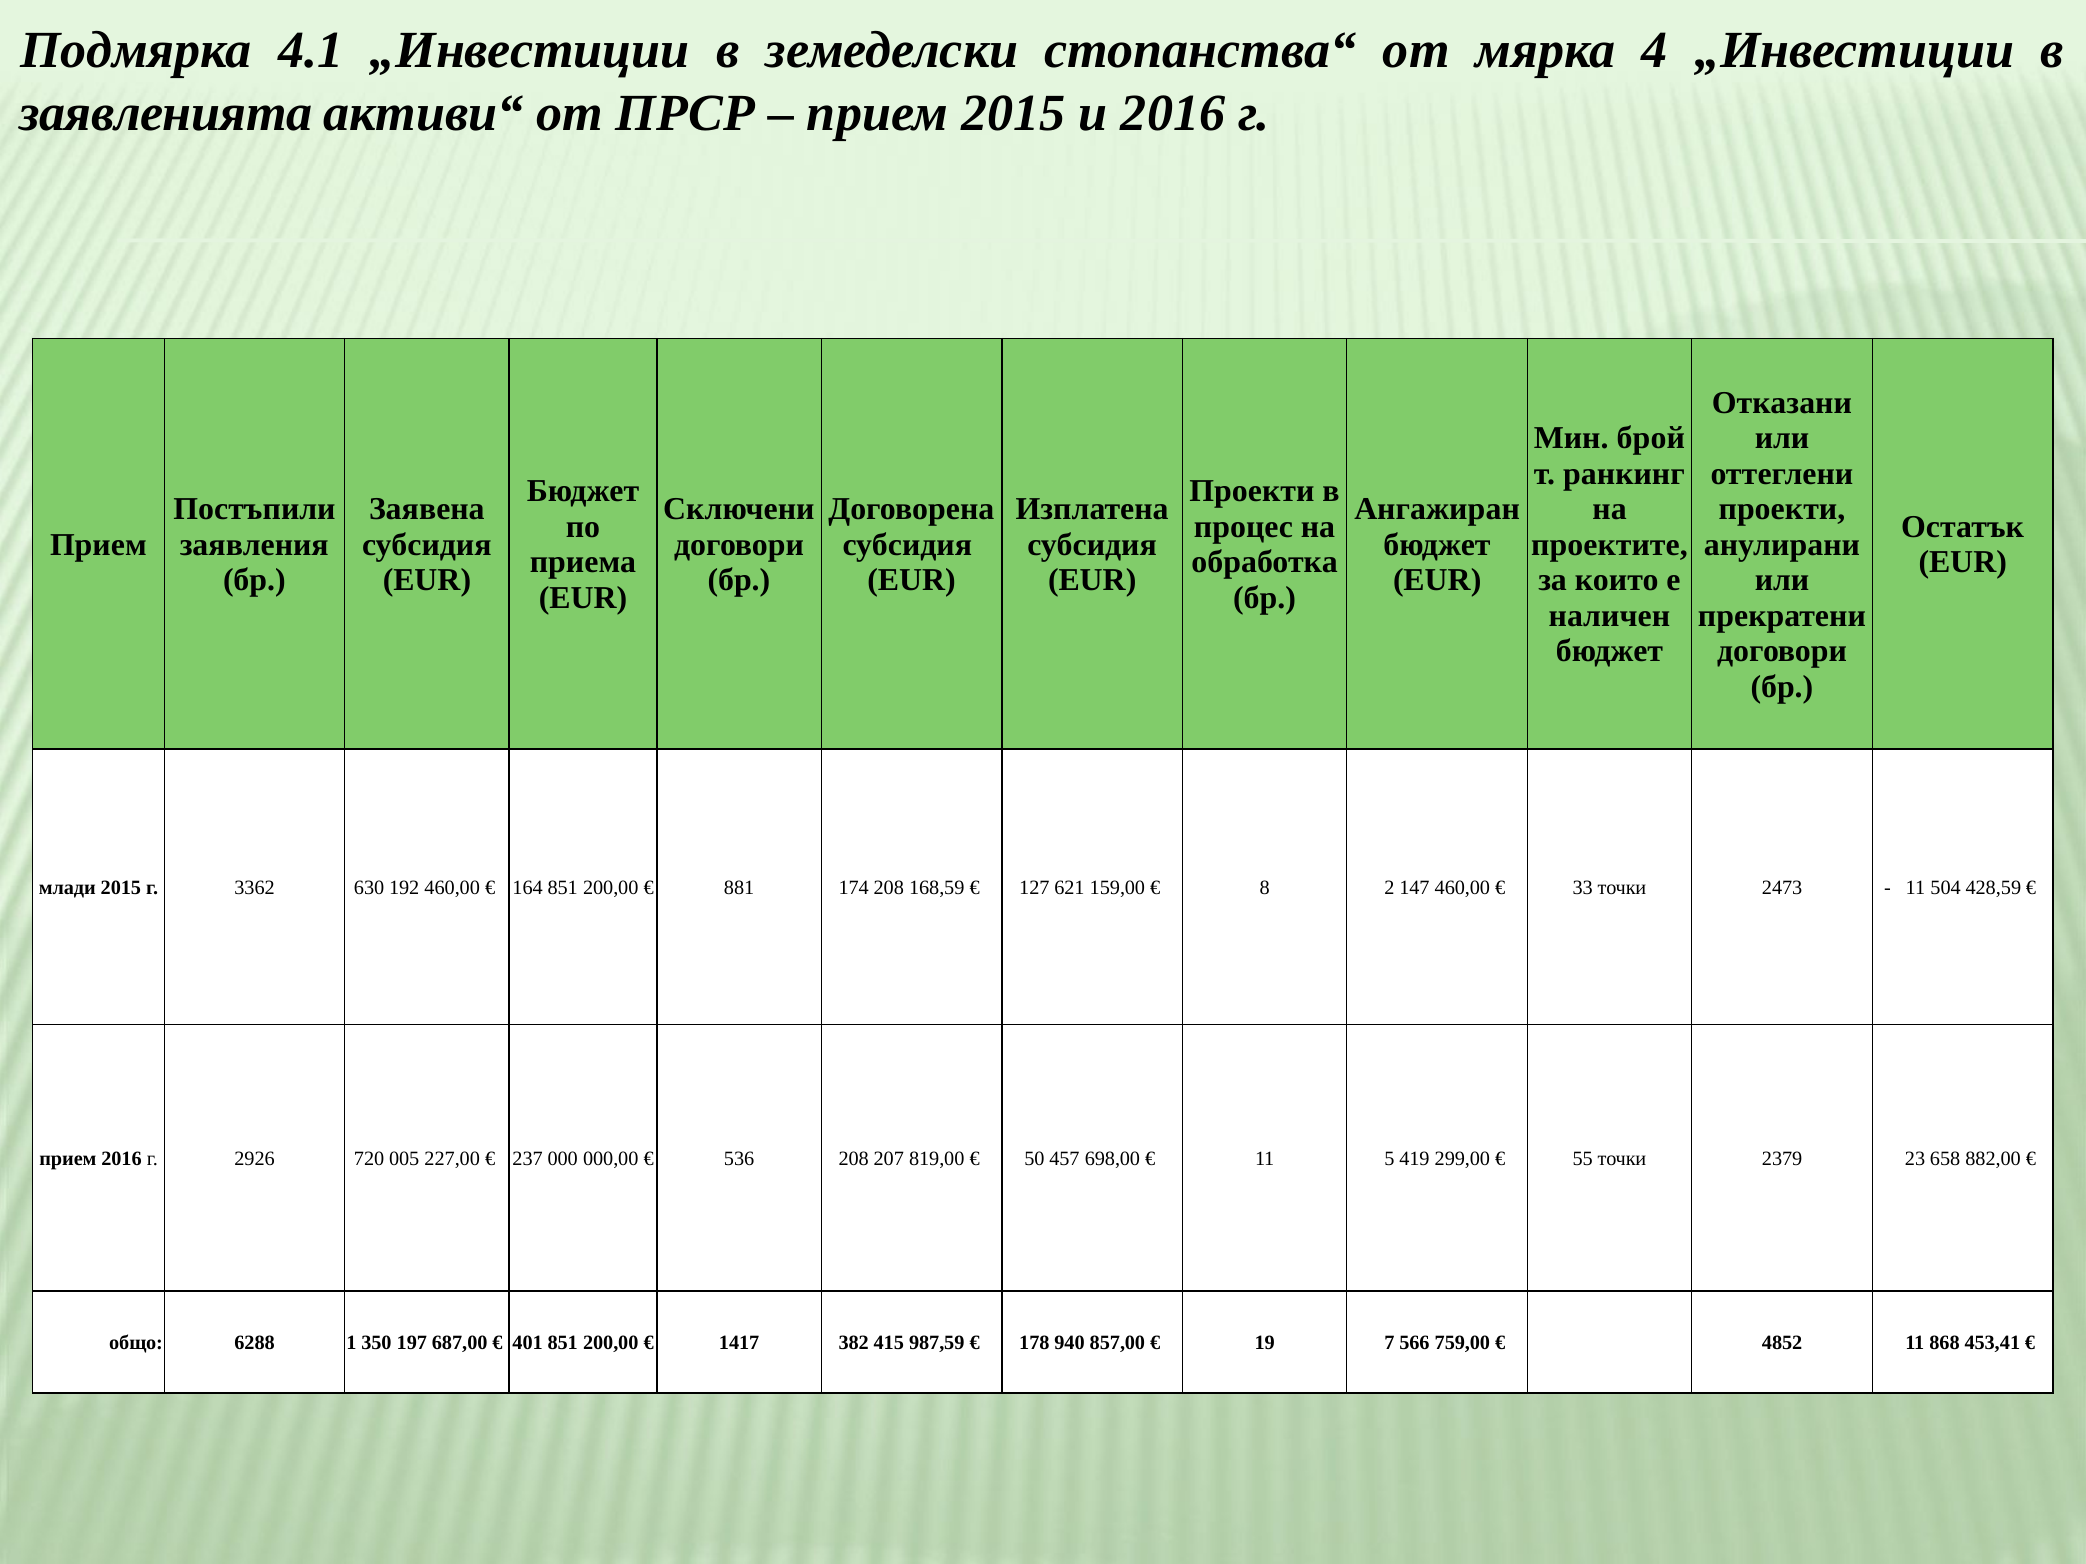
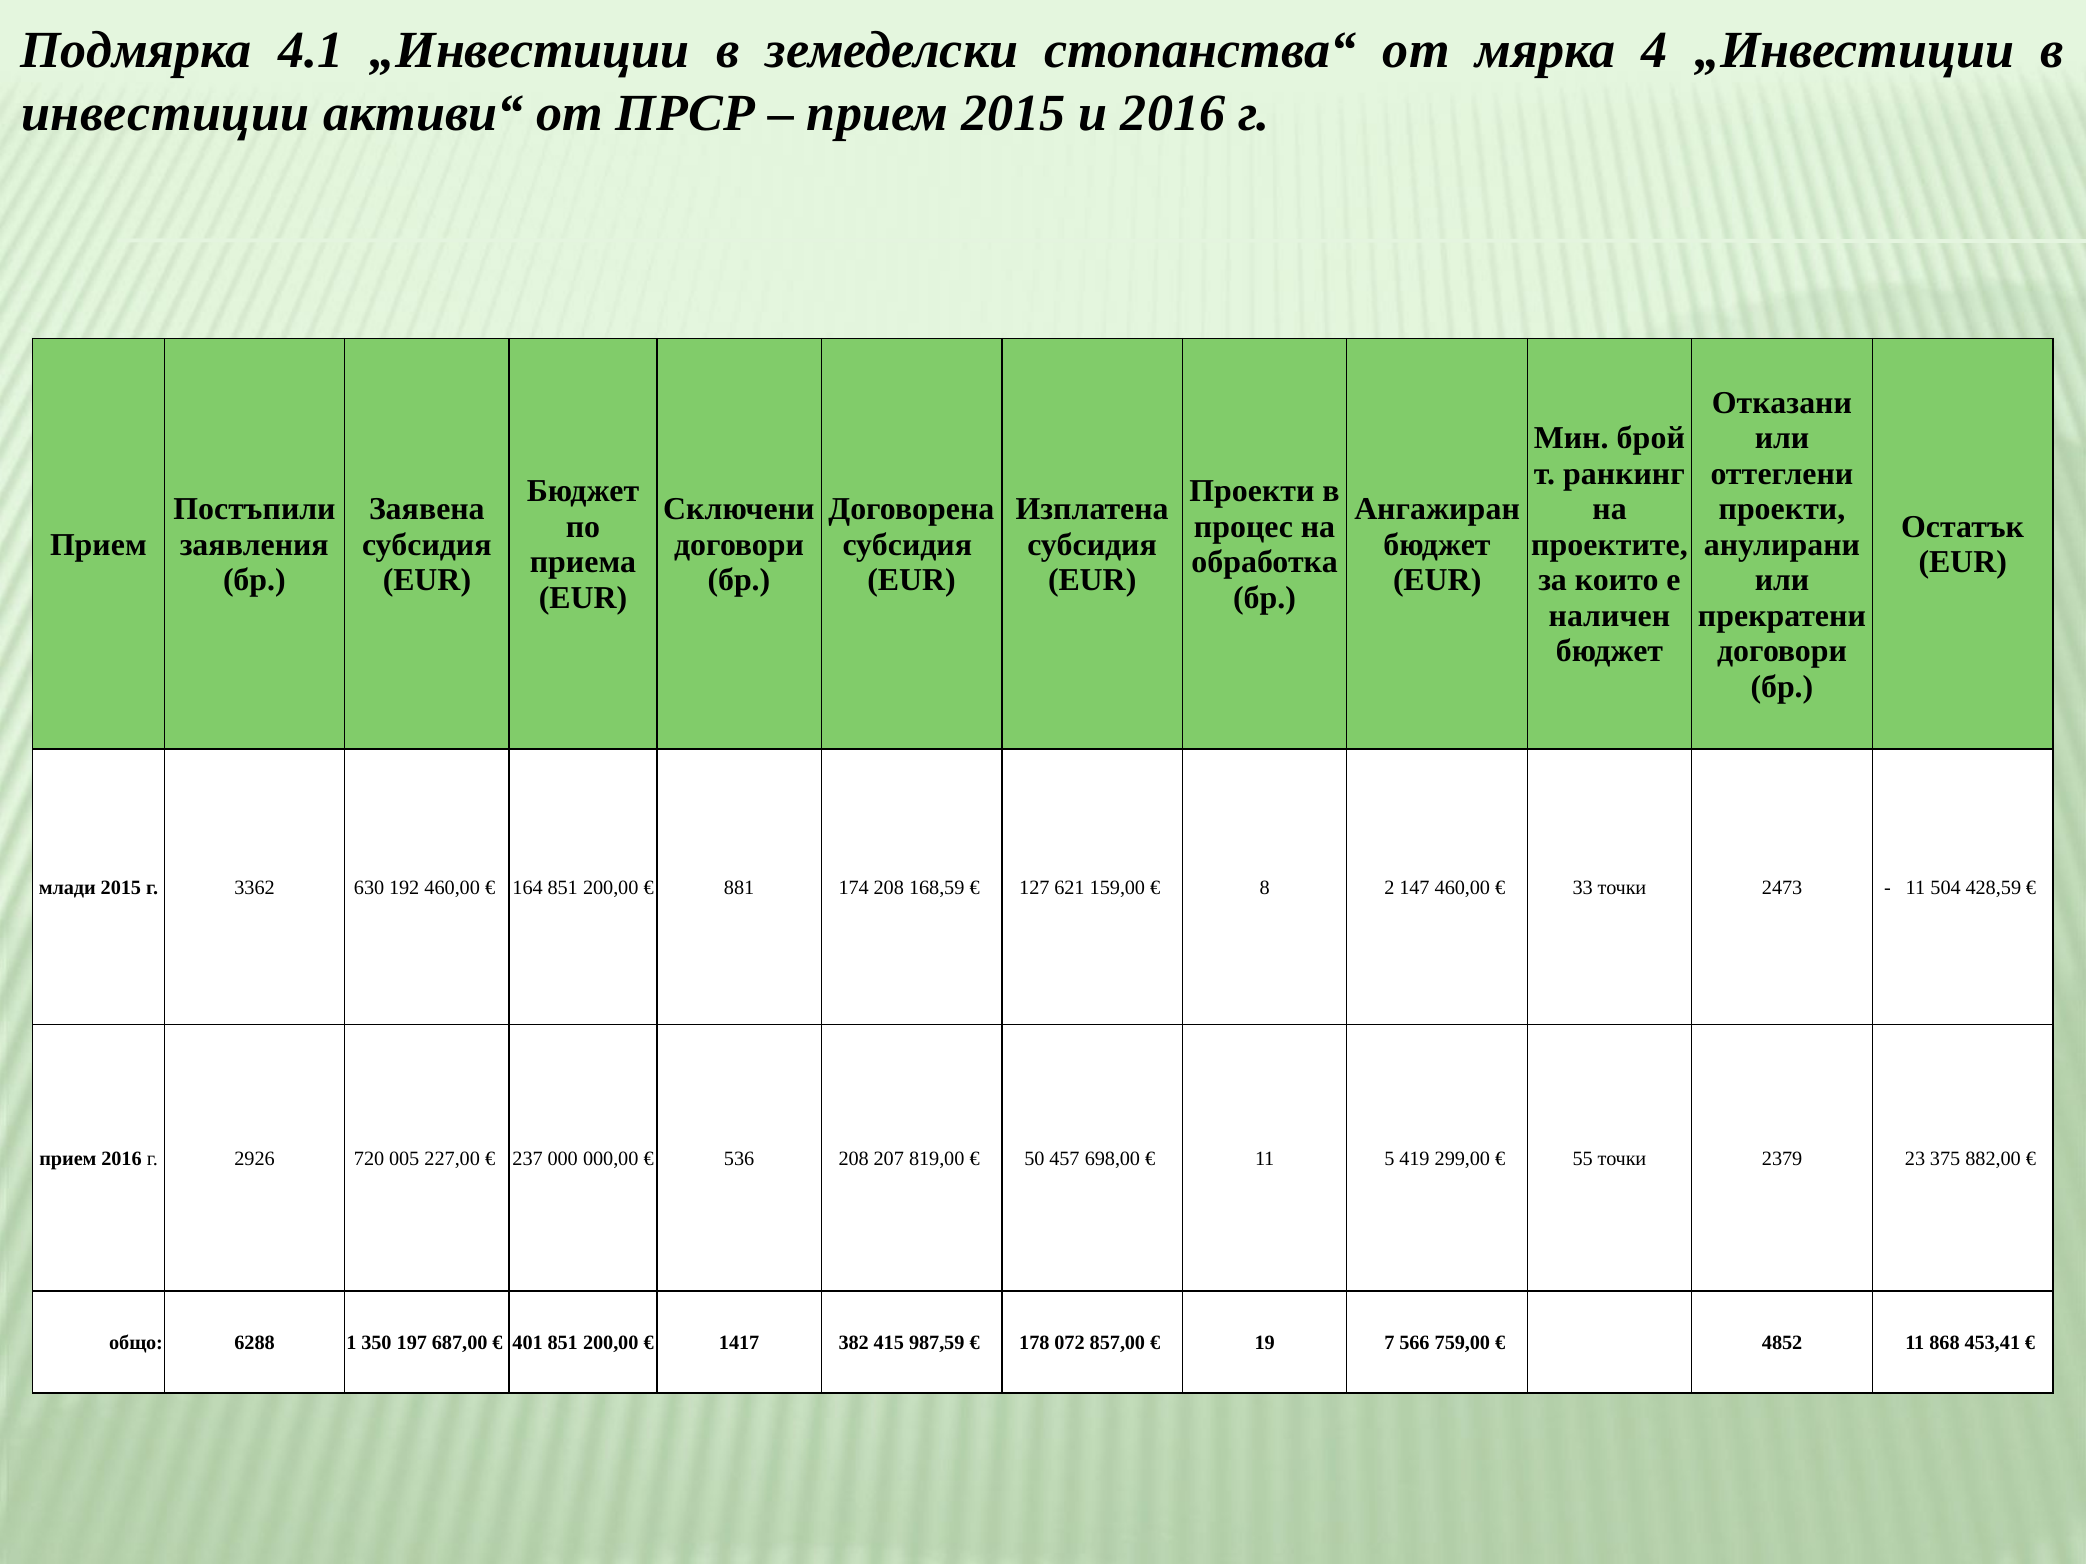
заявленията: заявленията -> инвестиции (165, 113)
658: 658 -> 375 (1945, 1159)
940: 940 -> 072 (1070, 1343)
